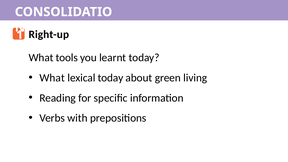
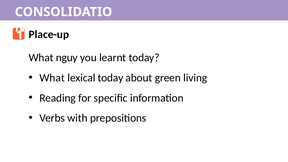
Right-up: Right-up -> Place-up (49, 34)
tools: tools -> nguy (67, 58)
